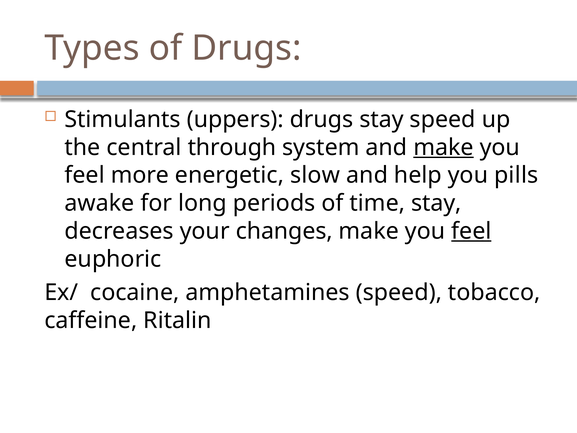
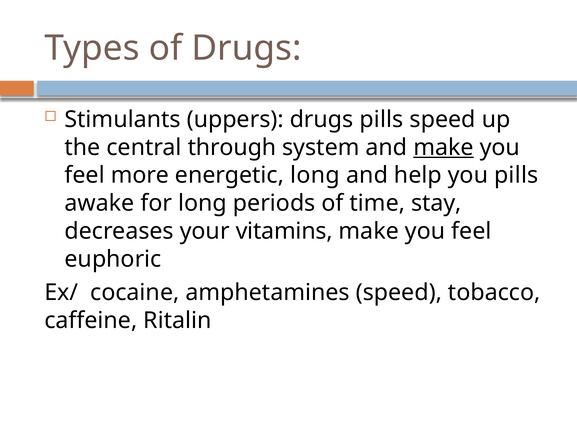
drugs stay: stay -> pills (381, 119)
energetic slow: slow -> long (315, 175)
changes: changes -> vitamins (284, 231)
feel underline: present -> none (471, 231)
